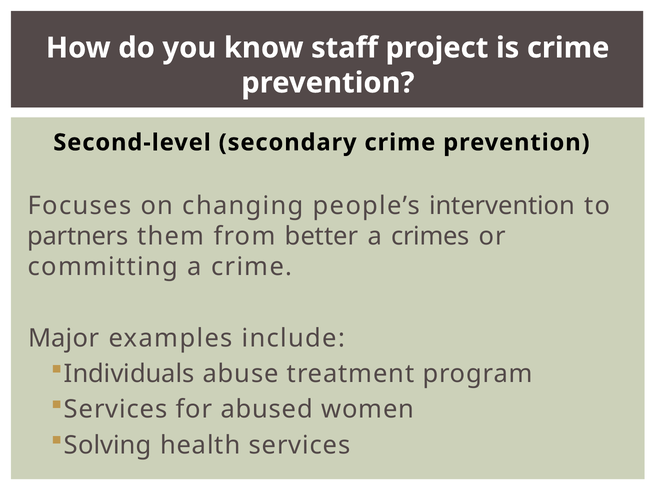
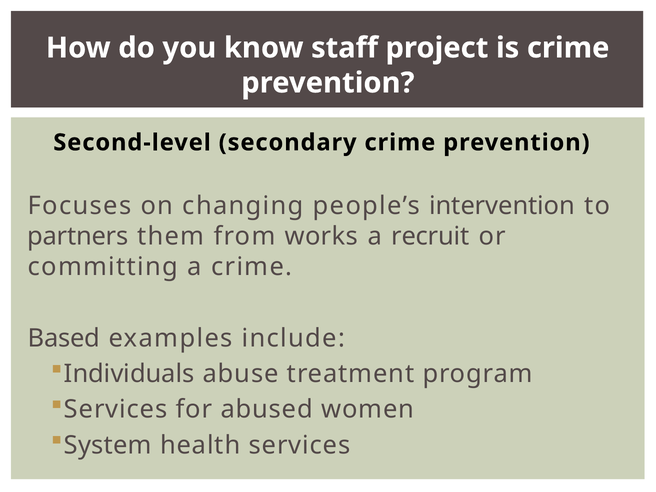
better: better -> works (321, 236)
crimes: crimes -> recruit (430, 236)
Major: Major -> Based (64, 338)
Solving: Solving -> System (108, 445)
